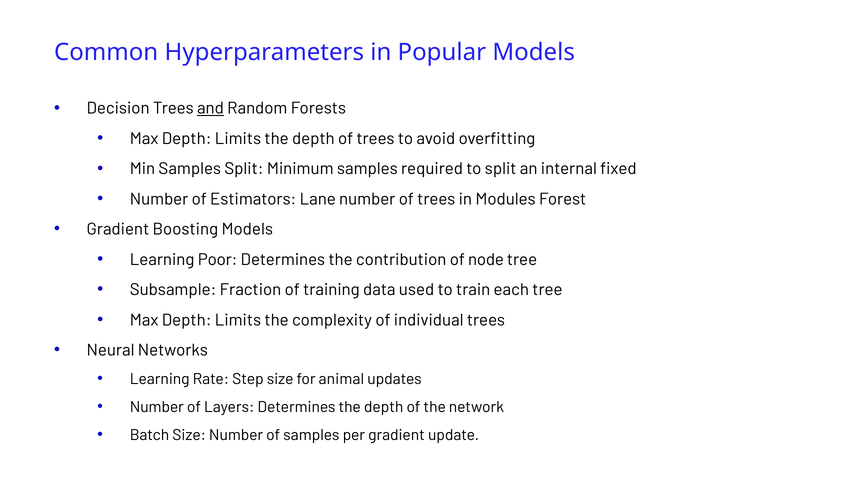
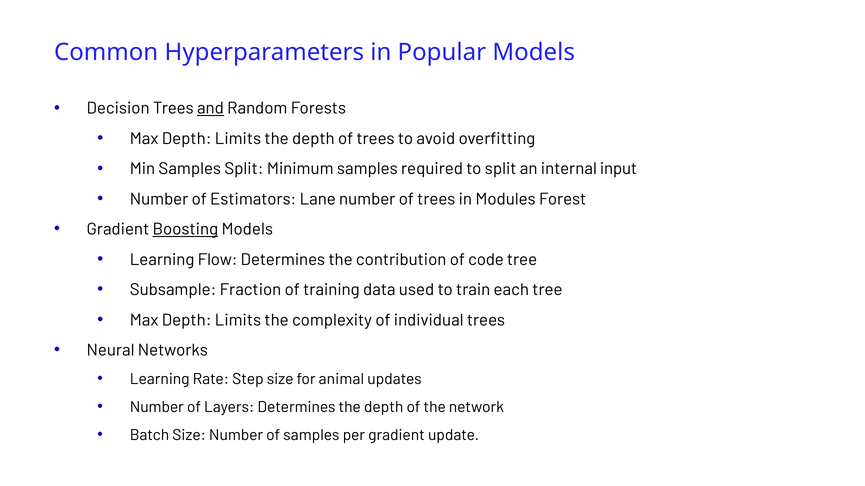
fixed: fixed -> input (618, 169)
Boosting underline: none -> present (185, 230)
Poor: Poor -> Flow (218, 260)
node: node -> code (486, 260)
